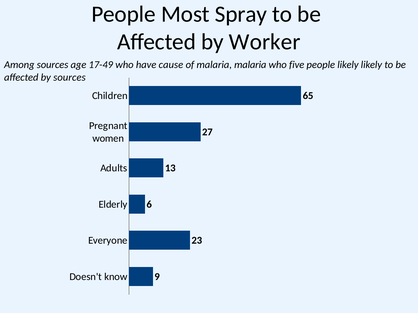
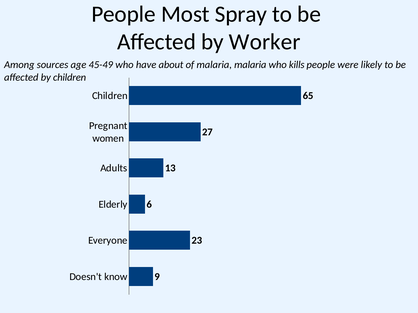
17-49: 17-49 -> 45-49 (101, 65)
cause: cause -> about (171, 65)
five: five -> kills (297, 65)
people likely: likely -> were (348, 65)
by sources: sources -> children (70, 77)
